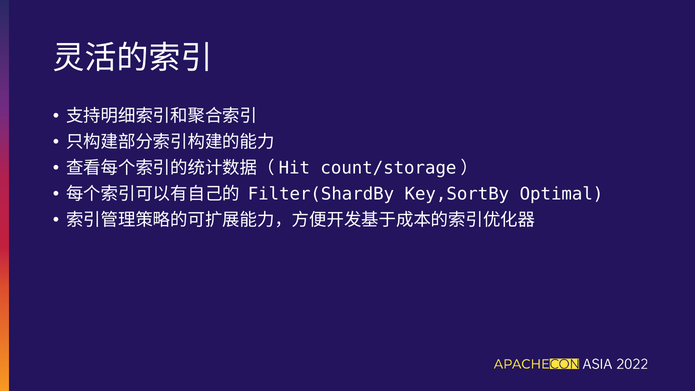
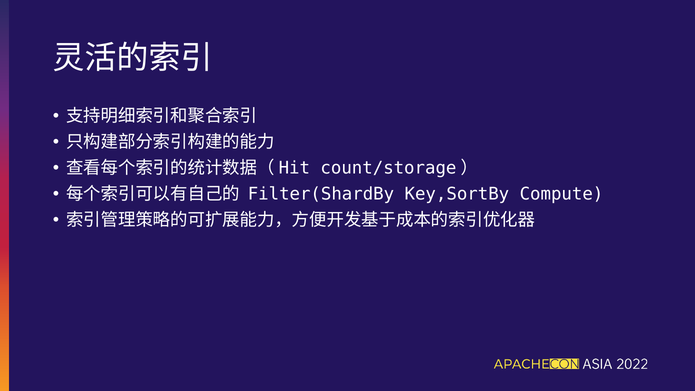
Optimal: Optimal -> Compute (561, 194)
